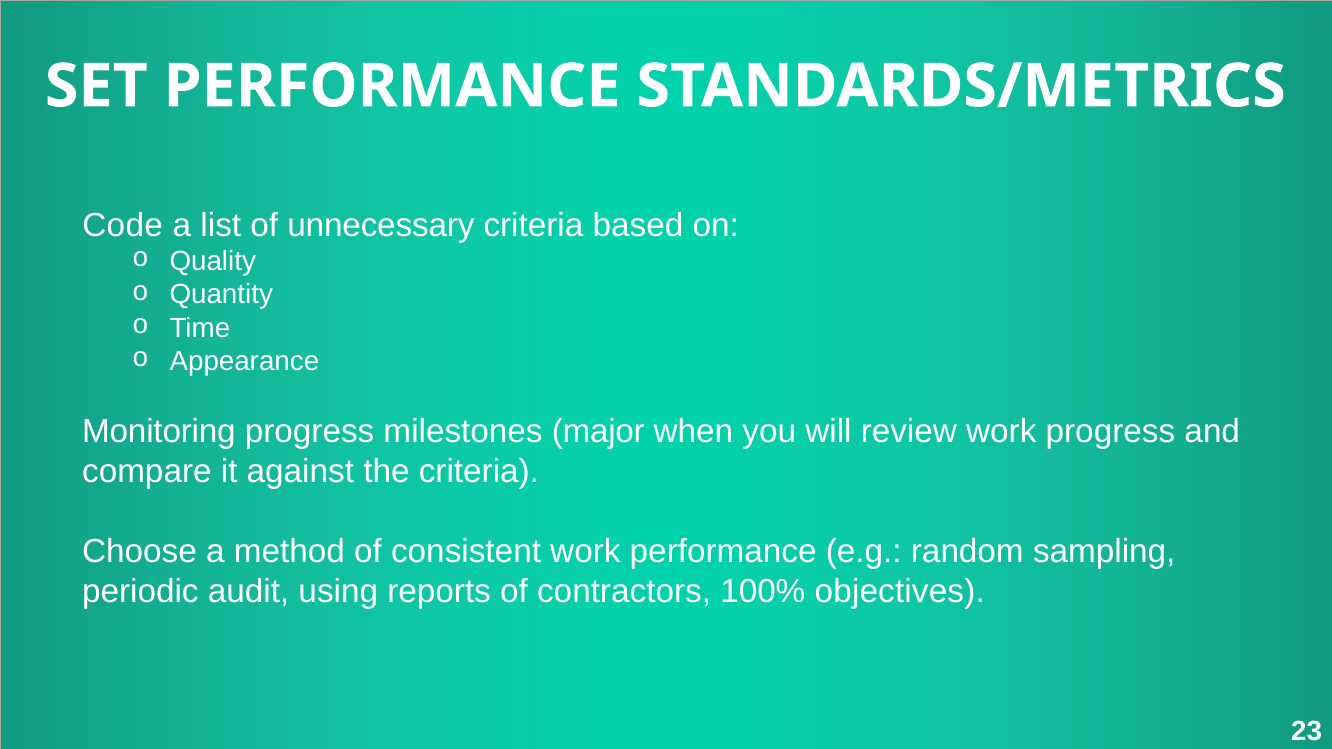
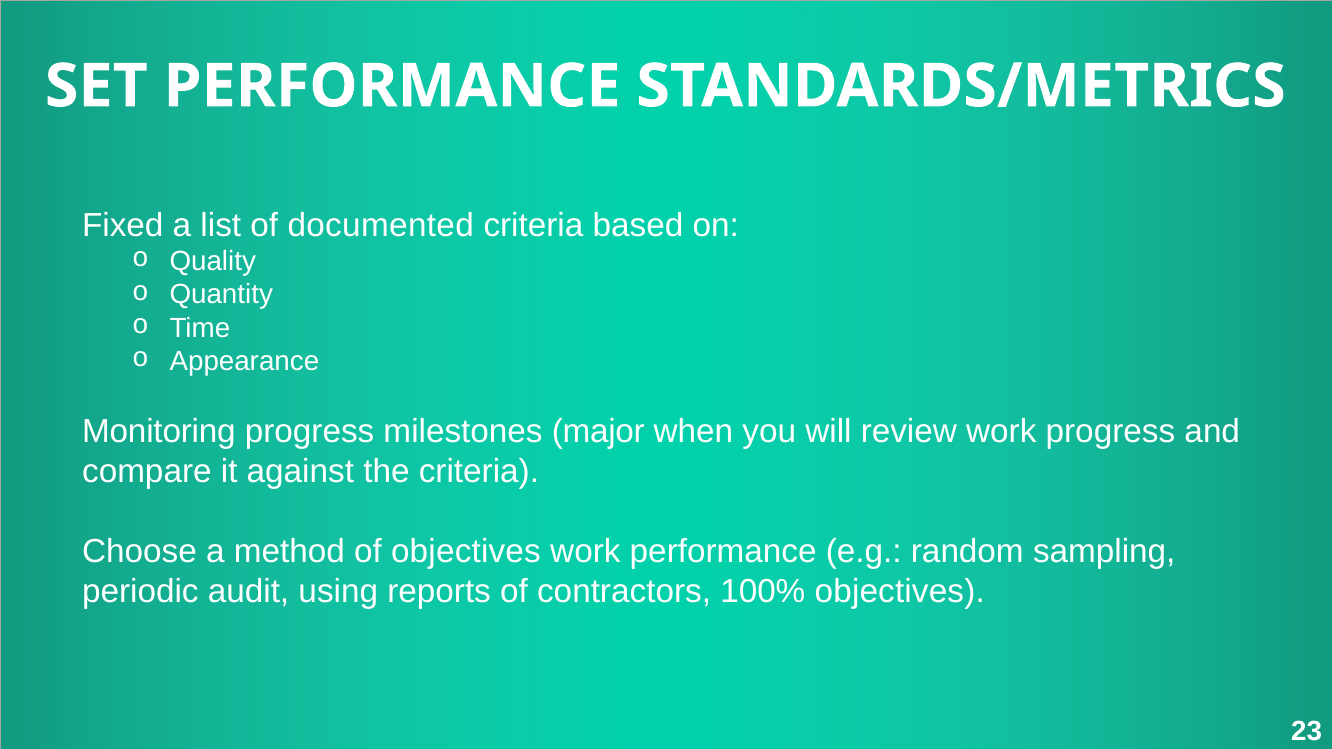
Code: Code -> Fixed (123, 225)
unnecessary: unnecessary -> documented (381, 225)
of consistent: consistent -> objectives (466, 552)
